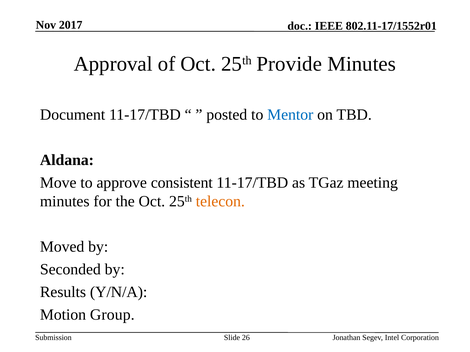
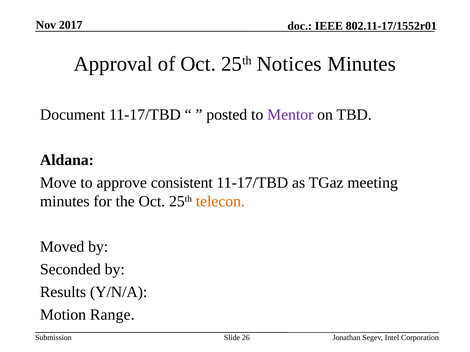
Provide: Provide -> Notices (289, 64)
Mentor colour: blue -> purple (290, 115)
Group: Group -> Range (112, 315)
